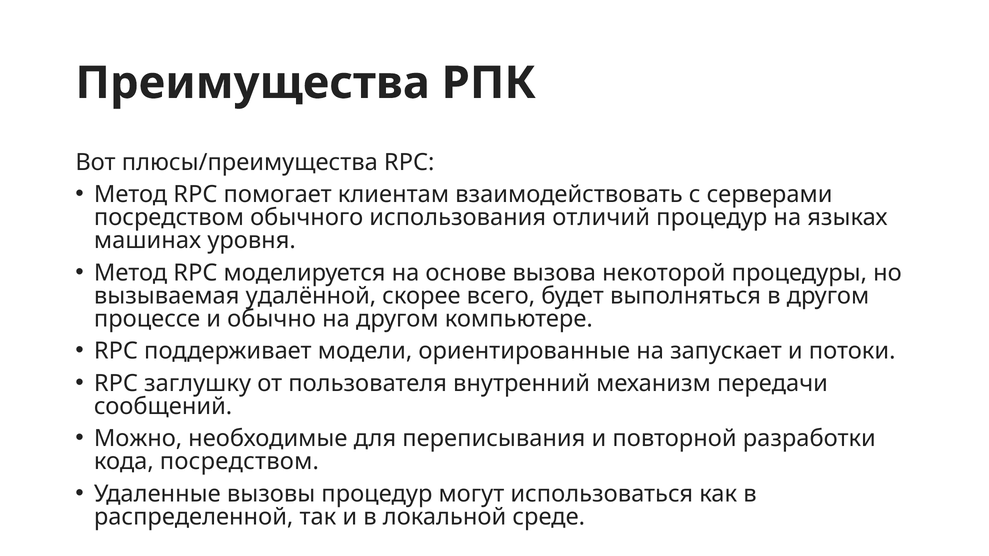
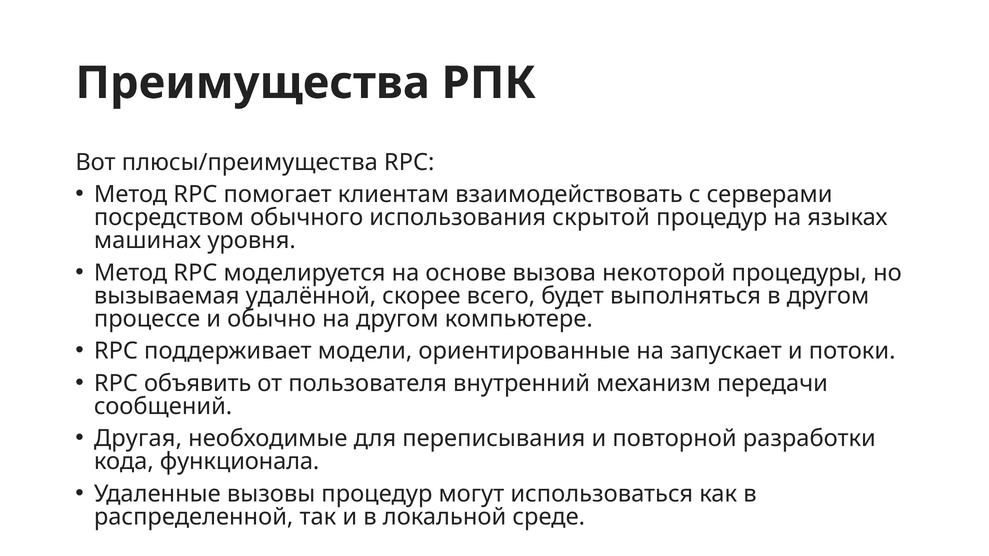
отличий: отличий -> скрытой (601, 218)
заглушку: заглушку -> объявить (198, 384)
Можно: Можно -> Другая (138, 439)
кода посредством: посредством -> функционала (240, 462)
